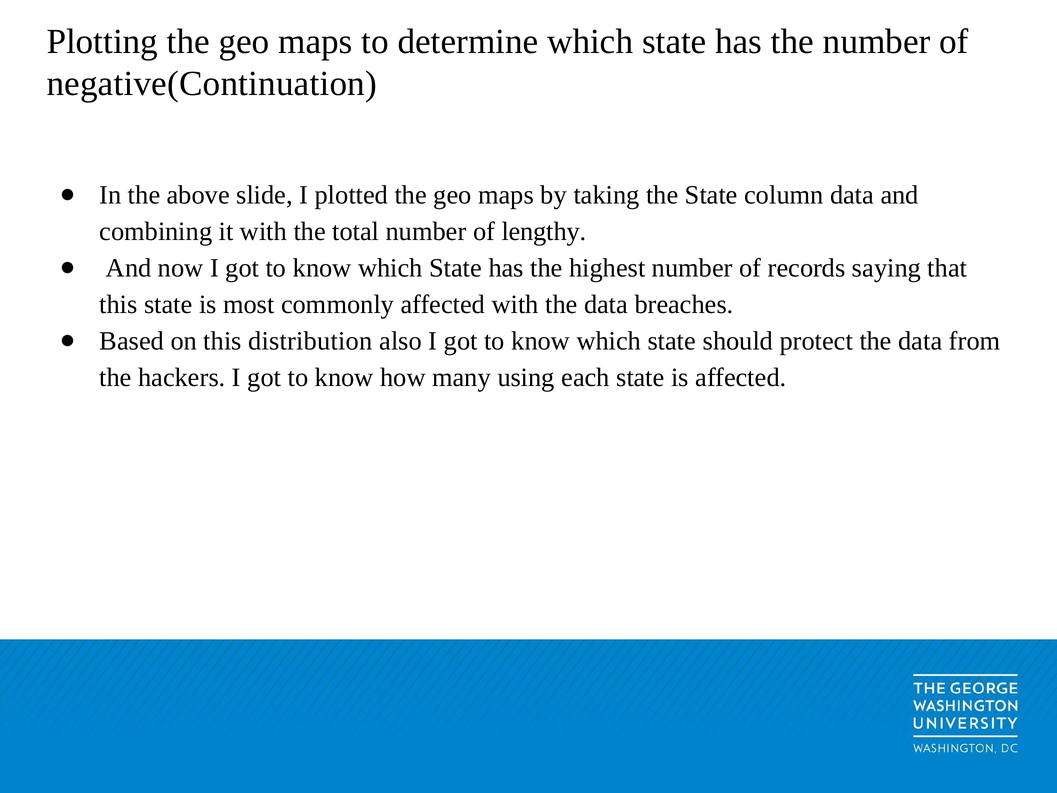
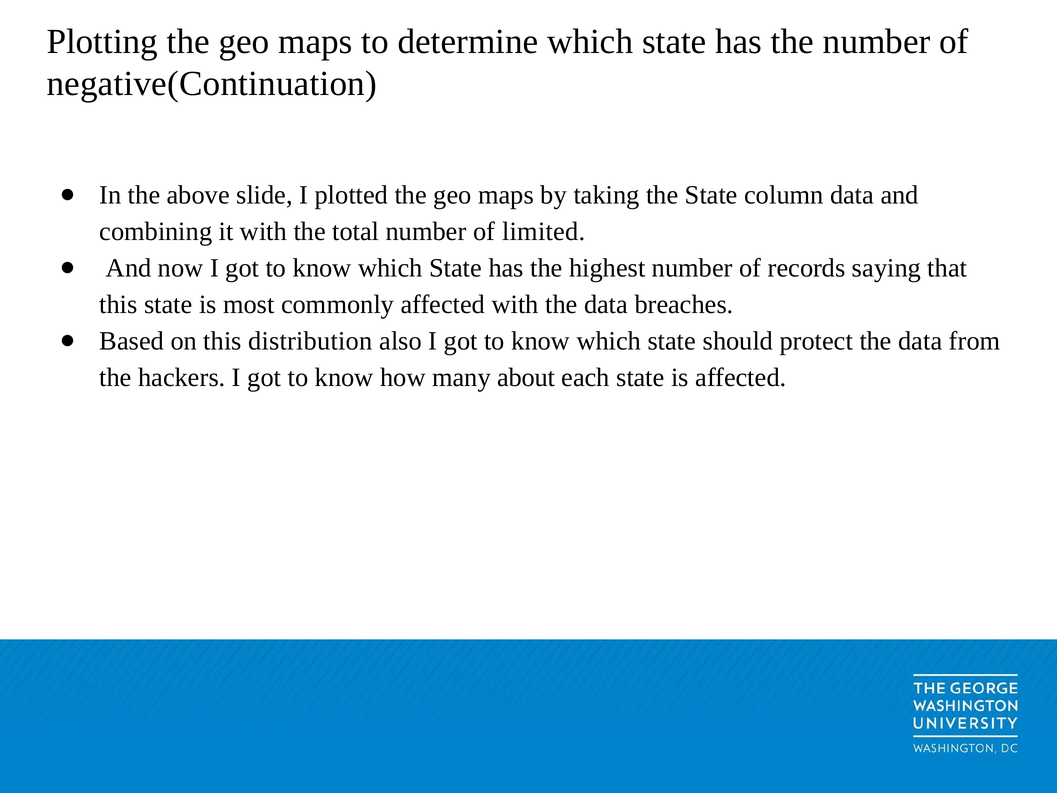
lengthy: lengthy -> limited (544, 232)
using: using -> about (526, 377)
